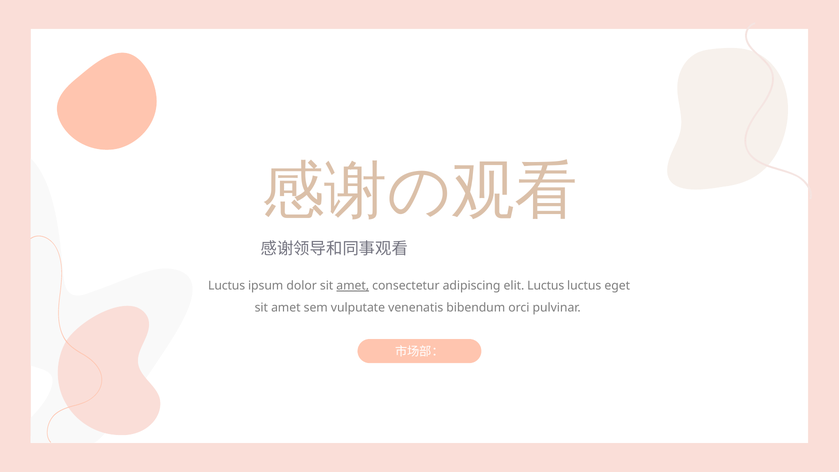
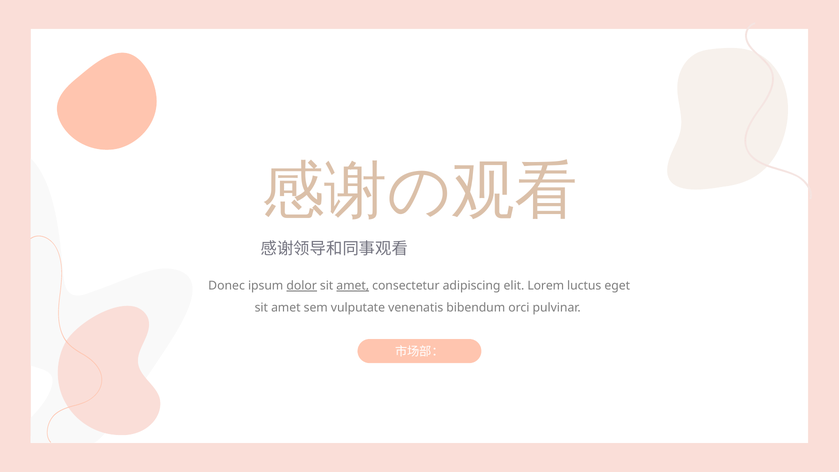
Luctus: Luctus -> Donec (227, 286)
dolor underline: none -> present (302, 286)
elit Luctus: Luctus -> Lorem (546, 286)
